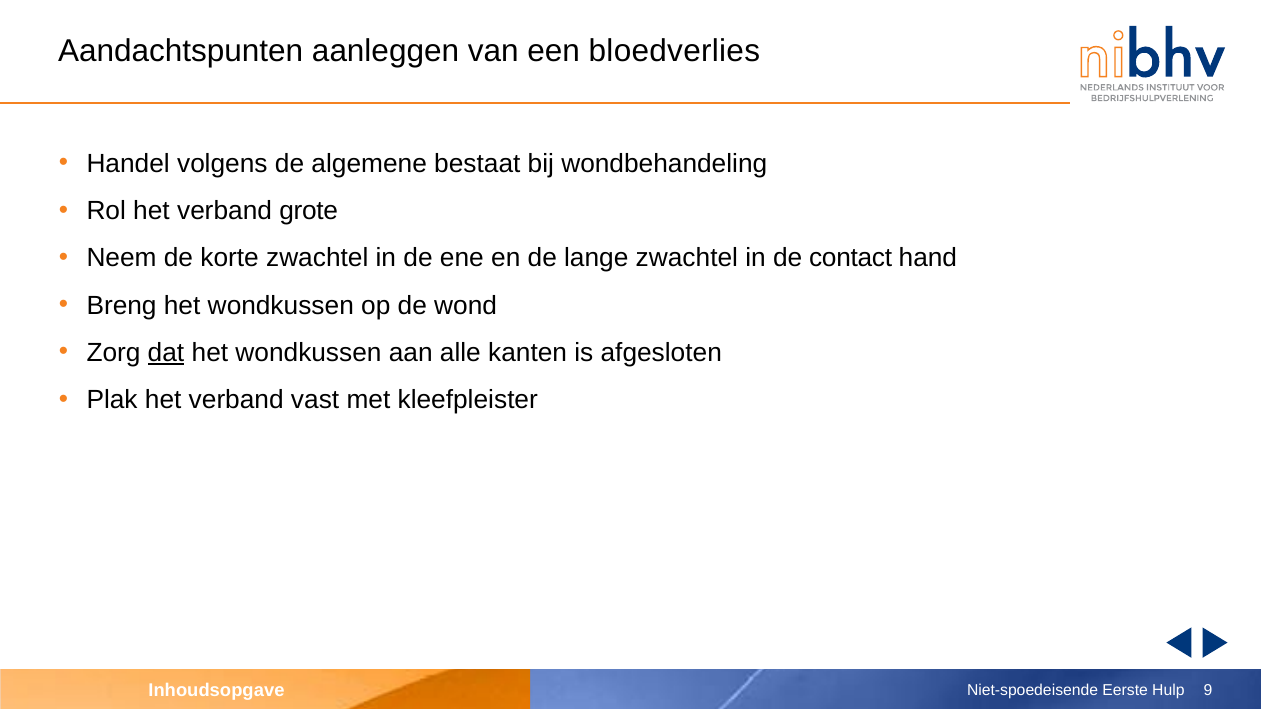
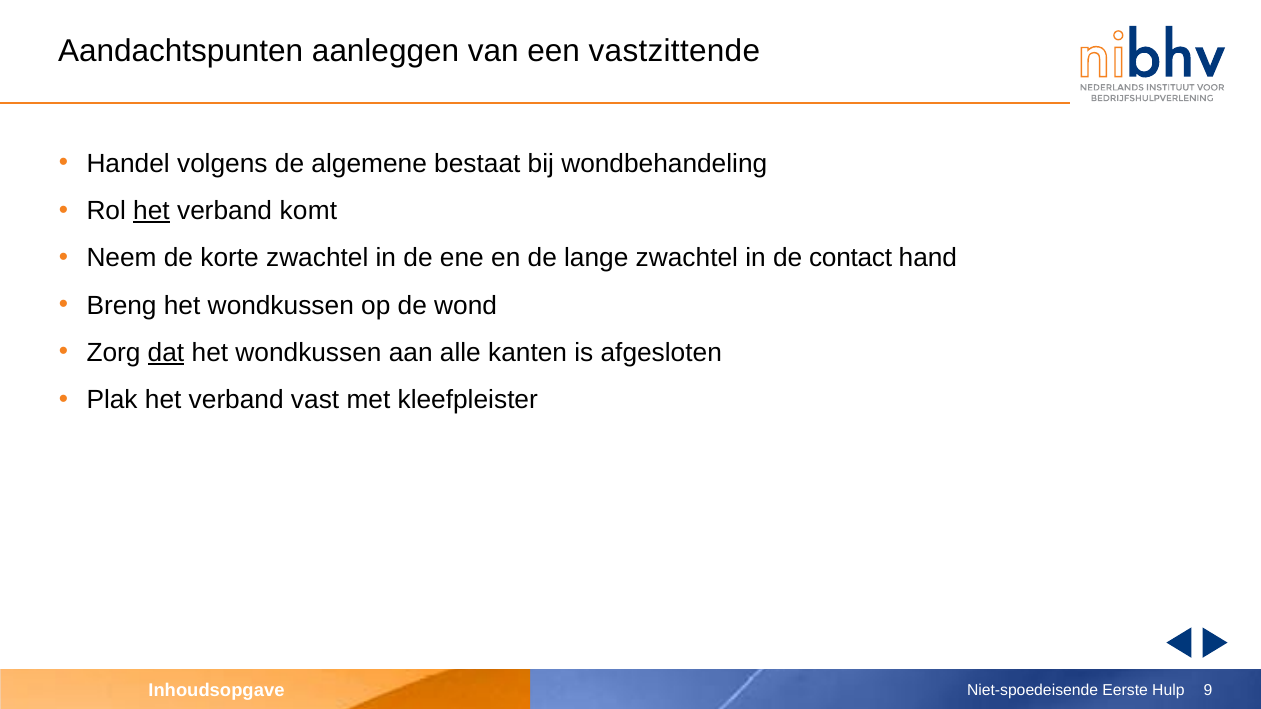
bloedverlies: bloedverlies -> vastzittende (674, 52)
het underline: none -> present (151, 211)
grote: grote -> komt (308, 211)
